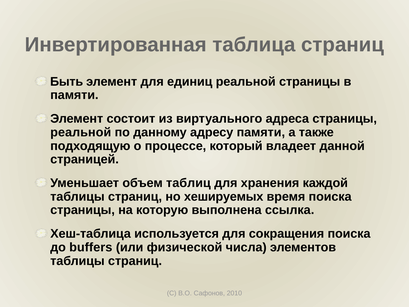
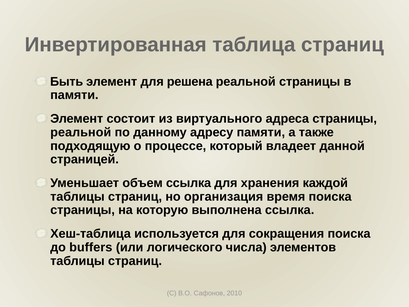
единиц: единиц -> решена (190, 82)
объем таблиц: таблиц -> ссылка (189, 183)
хешируемых: хешируемых -> организация (224, 196)
физической: физической -> логического (185, 247)
